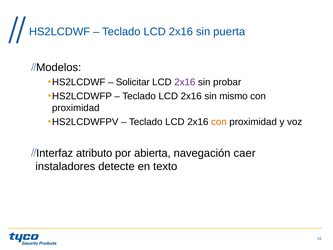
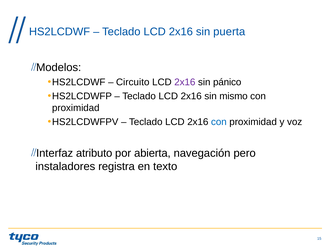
Solicitar: Solicitar -> Circuito (133, 82)
probar: probar -> pánico (227, 82)
con colour: orange -> blue (219, 122)
caer: caer -> pero (245, 153)
detecte: detecte -> registra (117, 166)
